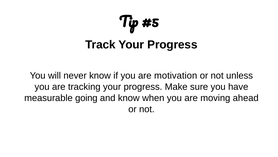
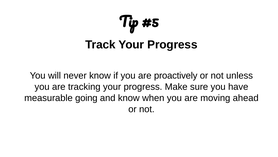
motivation: motivation -> proactively (176, 75)
